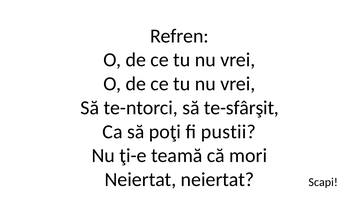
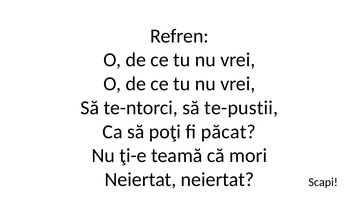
te-sfârşit: te-sfârşit -> te-pustii (241, 108)
pustii: pustii -> păcat (228, 132)
